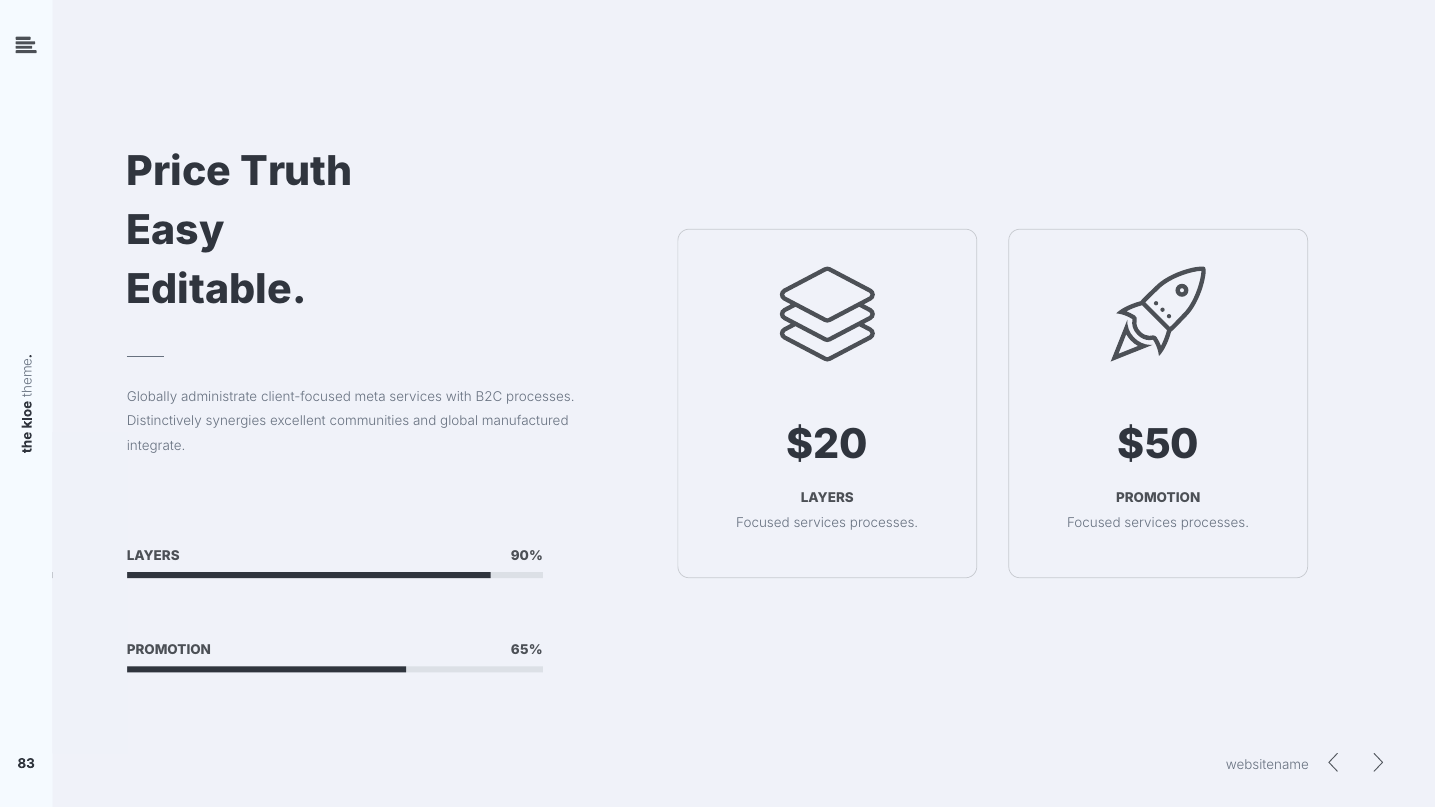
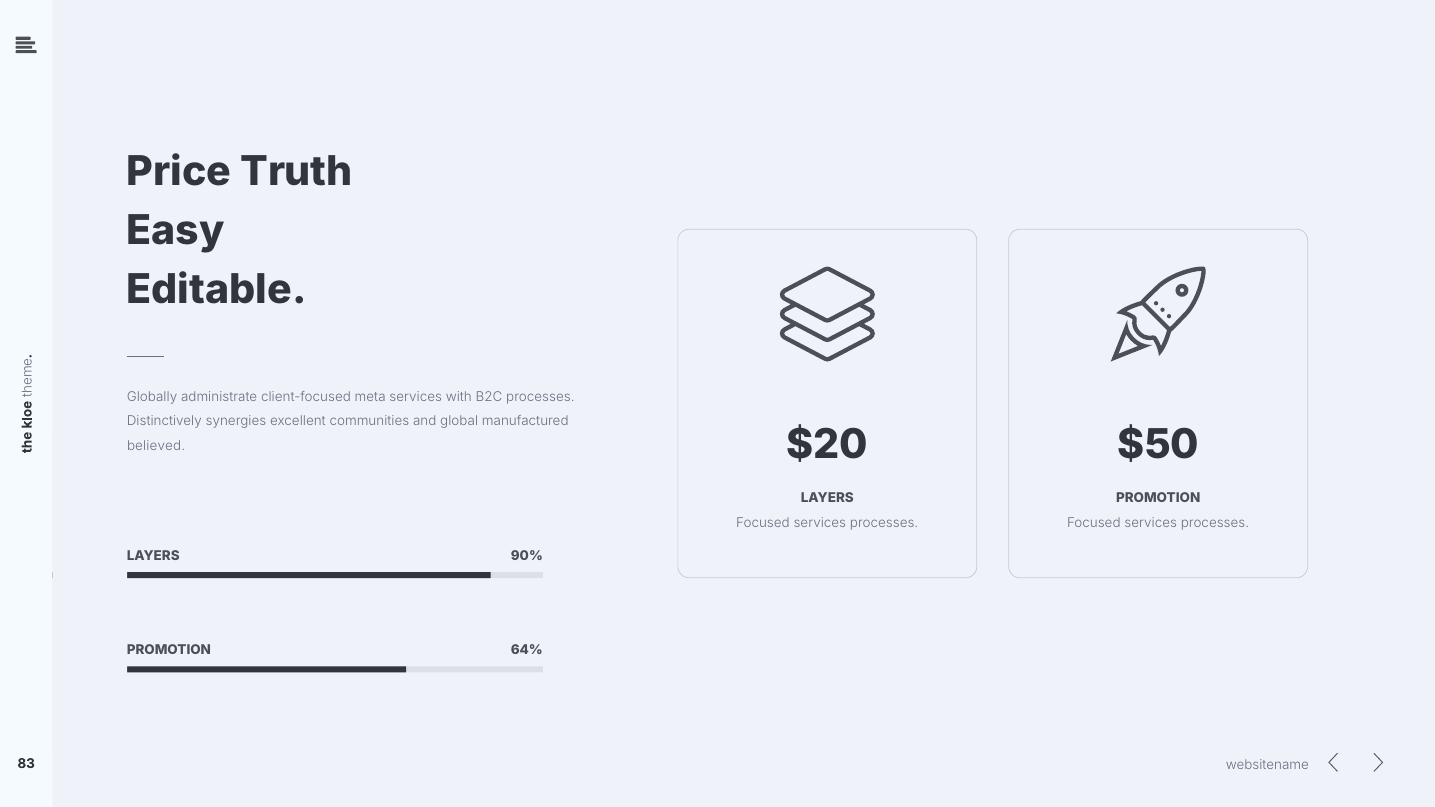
integrate: integrate -> believed (156, 446)
65%: 65% -> 64% (527, 651)
